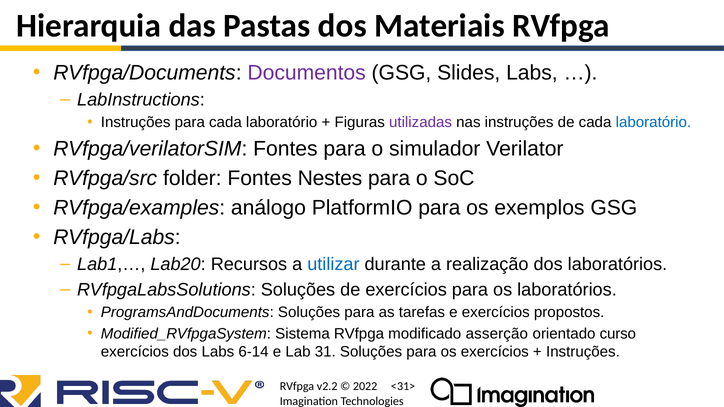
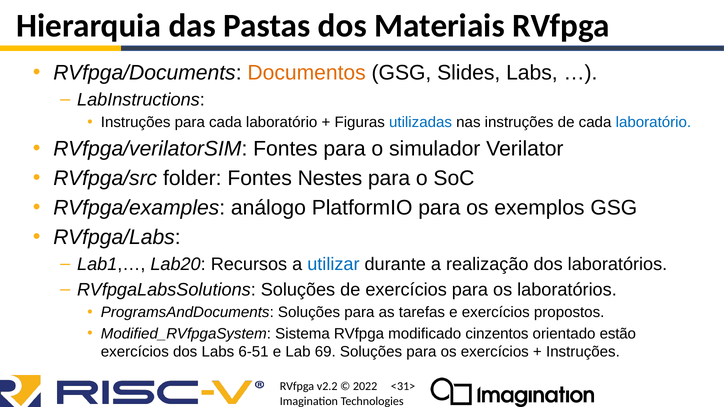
Documentos colour: purple -> orange (307, 73)
utilizadas colour: purple -> blue (421, 123)
asserção: asserção -> cinzentos (497, 334)
curso: curso -> estão (618, 334)
6-14: 6-14 -> 6-51 (254, 352)
31: 31 -> 69 (325, 352)
